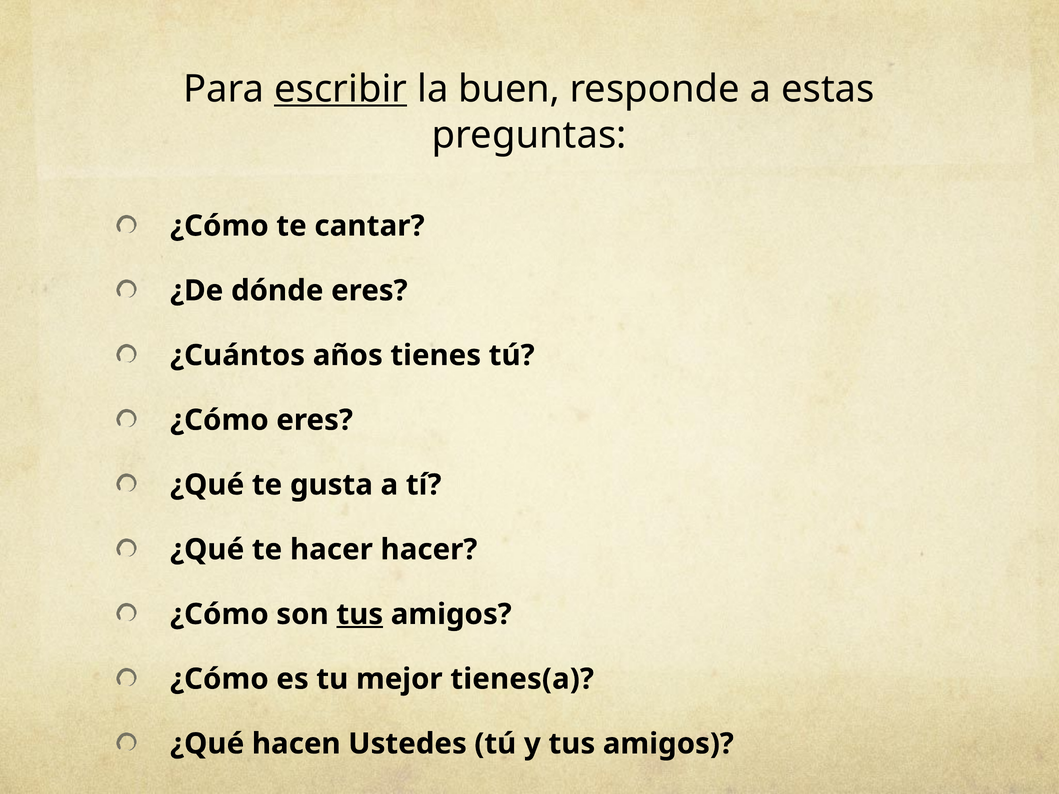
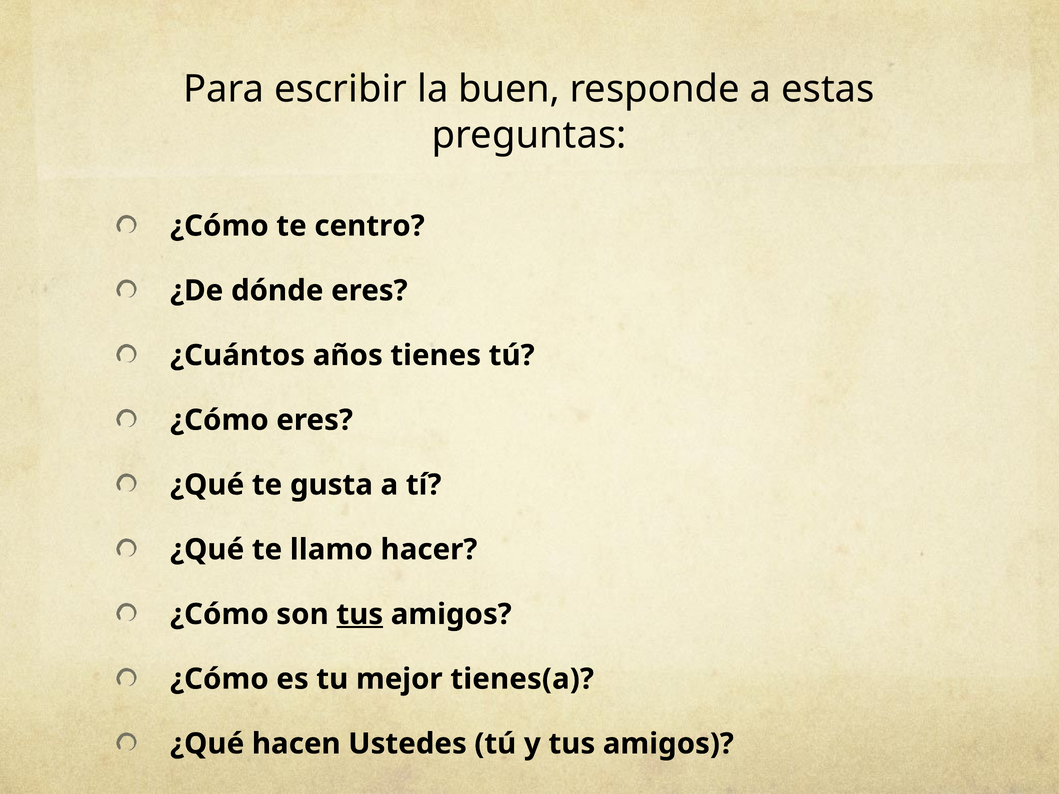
escribir underline: present -> none (341, 89)
cantar: cantar -> centro (370, 226)
te hacer: hacer -> llamo (331, 550)
